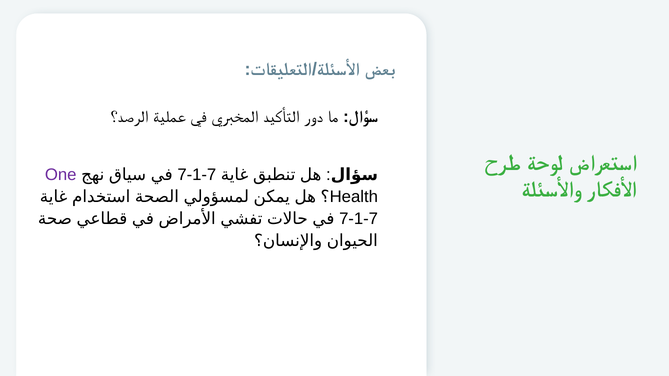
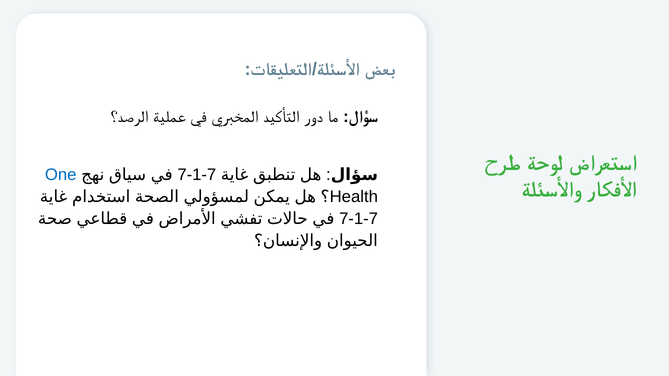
One colour: purple -> blue (61, 175)
